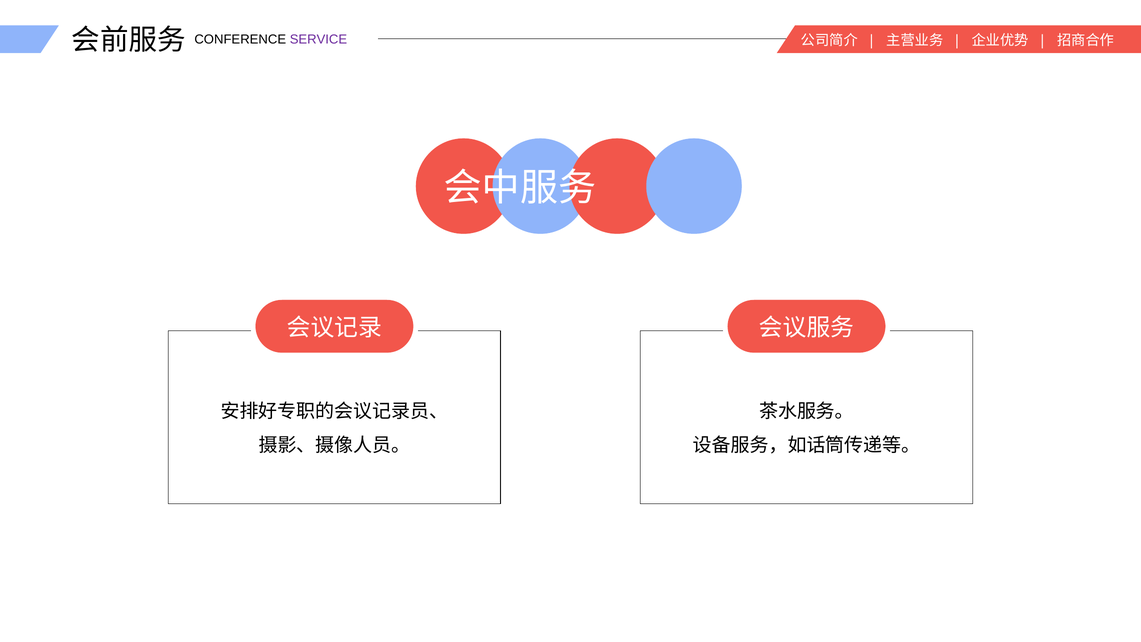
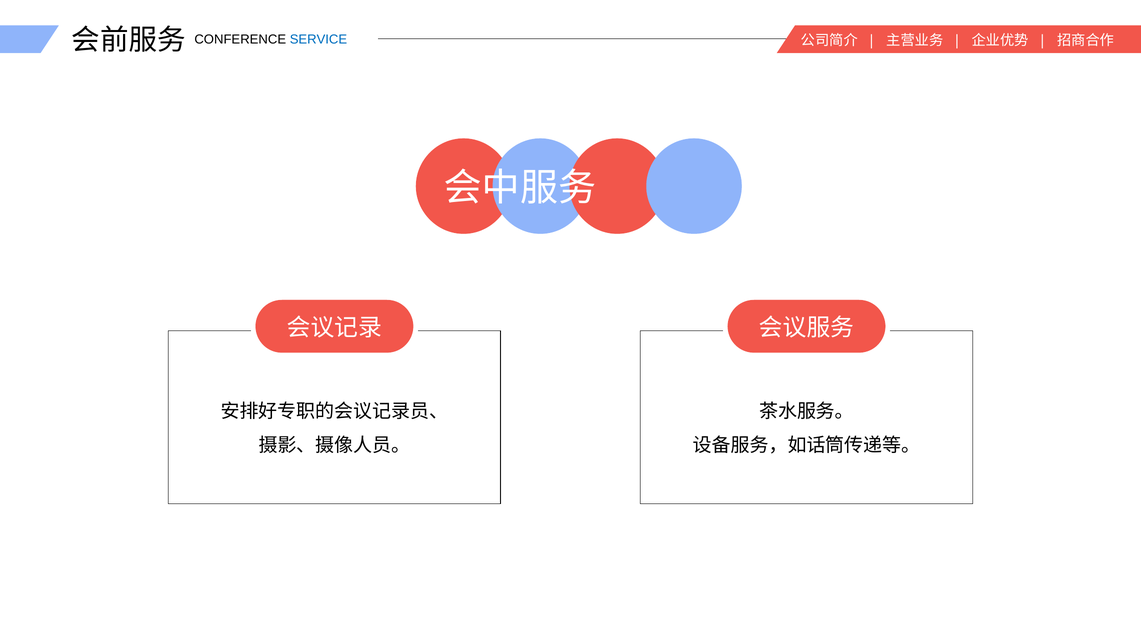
SERVICE colour: purple -> blue (318, 39)
